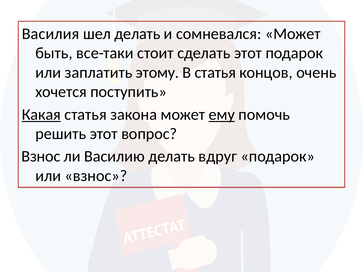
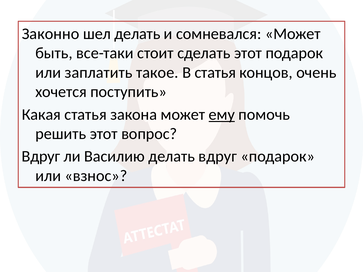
Василия: Василия -> Законно (51, 34)
этому: этому -> такое (157, 73)
Какая underline: present -> none (41, 115)
Взнос: Взнос -> Вдруг (41, 157)
